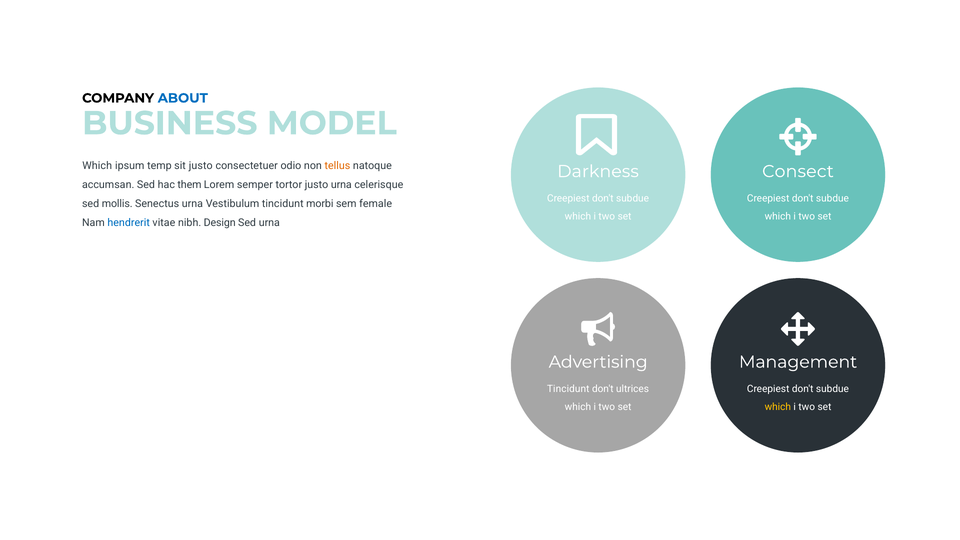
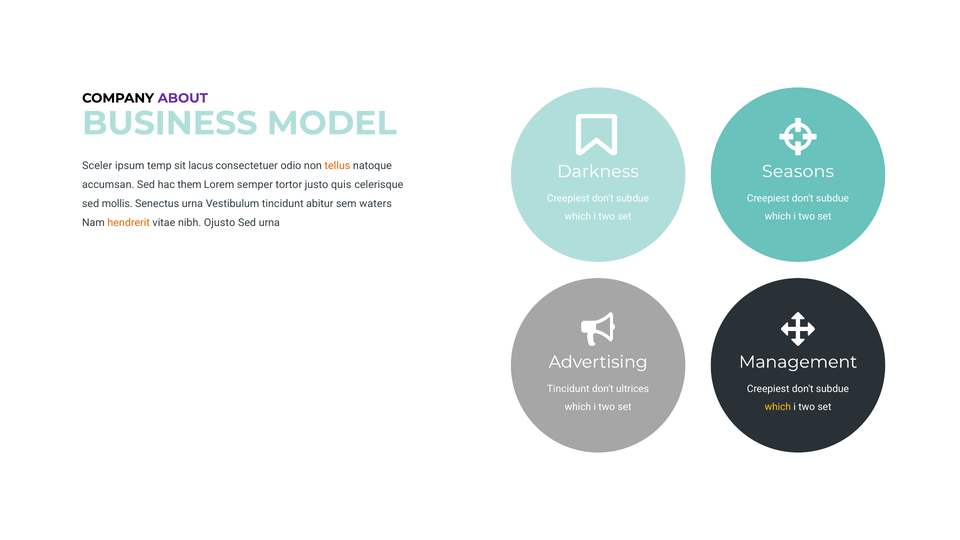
ABOUT colour: blue -> purple (183, 98)
Which: Which -> Sceler (97, 166)
sit justo: justo -> lacus (201, 166)
Consect: Consect -> Seasons (798, 171)
justo urna: urna -> quis (341, 185)
morbi: morbi -> abitur (320, 204)
female: female -> waters (376, 204)
hendrerit colour: blue -> orange (129, 223)
Design: Design -> Ojusto (220, 223)
